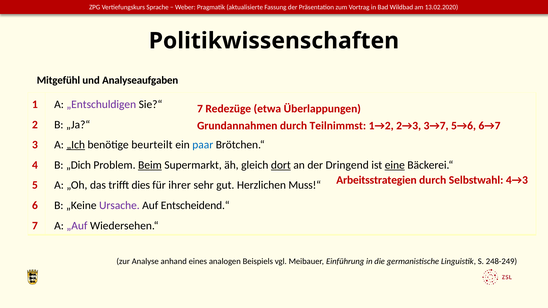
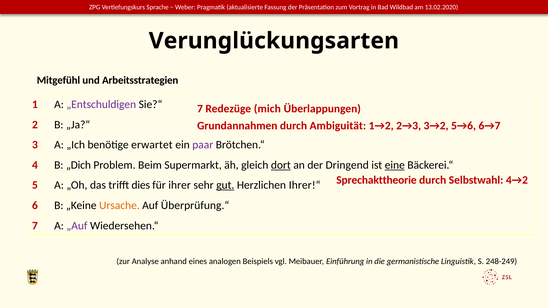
Politikwissenschaften: Politikwissenschaften -> Verunglückungsarten (274, 41)
Analyseaufgaben: Analyseaufgaben -> Arbeitsstrategien (140, 80)
etwa: etwa -> mich (267, 109)
Teilnimmst: Teilnimmst -> Ambiguität (338, 126)
3→7: 3→7 -> 3→2 (436, 126)
„Ich underline: present -> none (76, 145)
beurteilt: beurteilt -> erwartet (152, 145)
paar colour: blue -> purple (203, 145)
Beim underline: present -> none (150, 165)
Arbeitsstrategien: Arbeitsstrategien -> Sprechakttheorie (376, 180)
4→3: 4→3 -> 4→2 (517, 180)
gut underline: none -> present (225, 185)
Muss!“: Muss!“ -> Ihrer!“ (305, 185)
Ursache colour: purple -> orange (119, 206)
Entscheidend.“: Entscheidend.“ -> Überprüfung.“ (195, 206)
